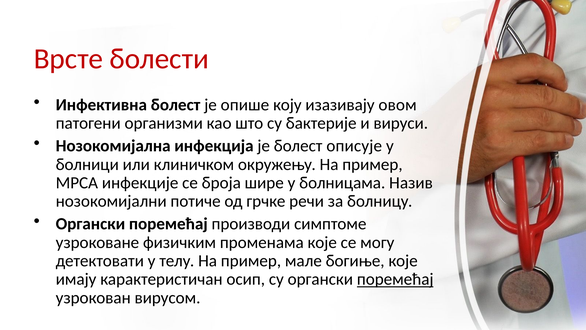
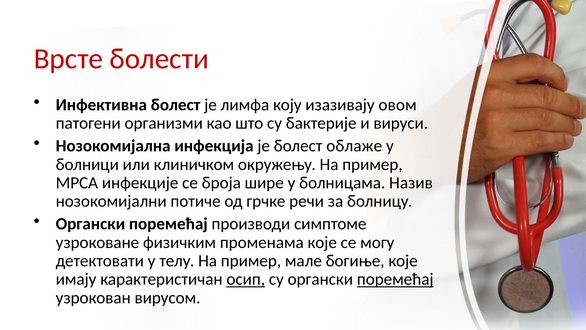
опише: опише -> лимфа (245, 105)
описује: описује -> облаже (354, 146)
осип underline: none -> present (246, 279)
